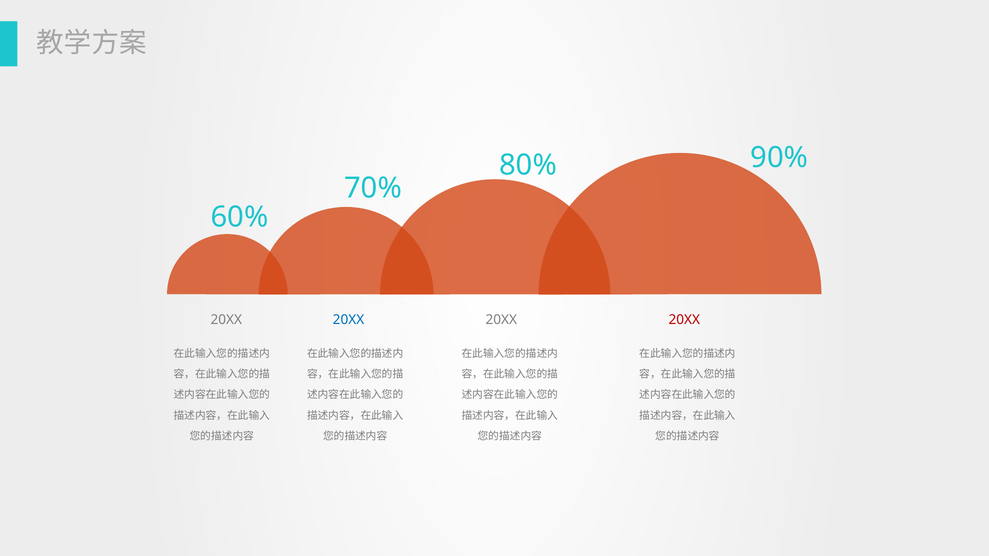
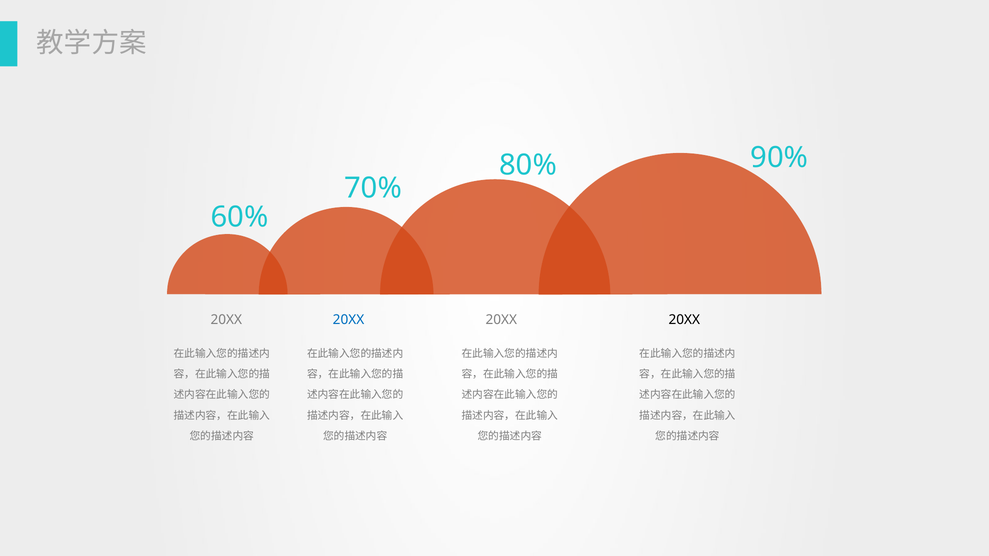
20XX colour: red -> black (684, 320)
